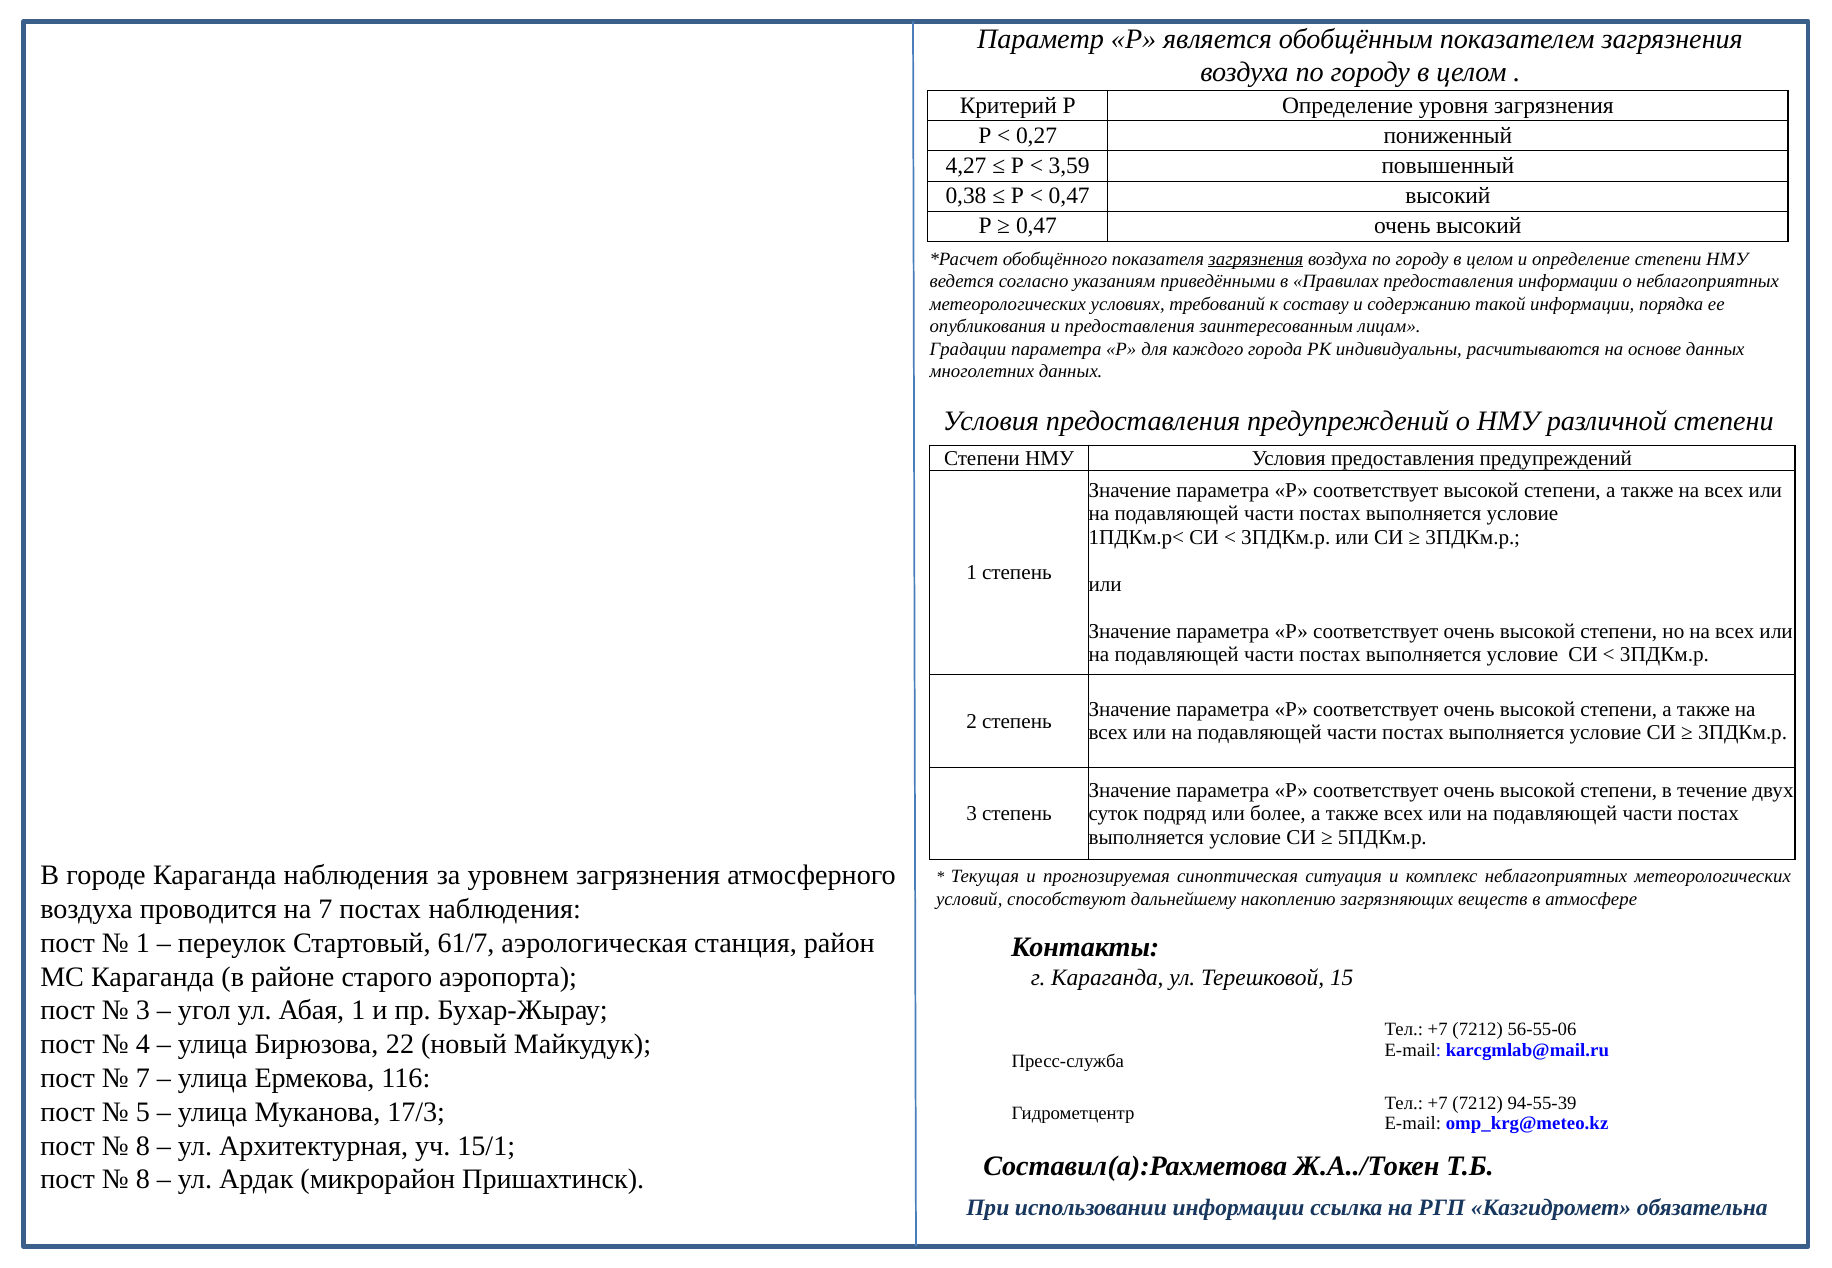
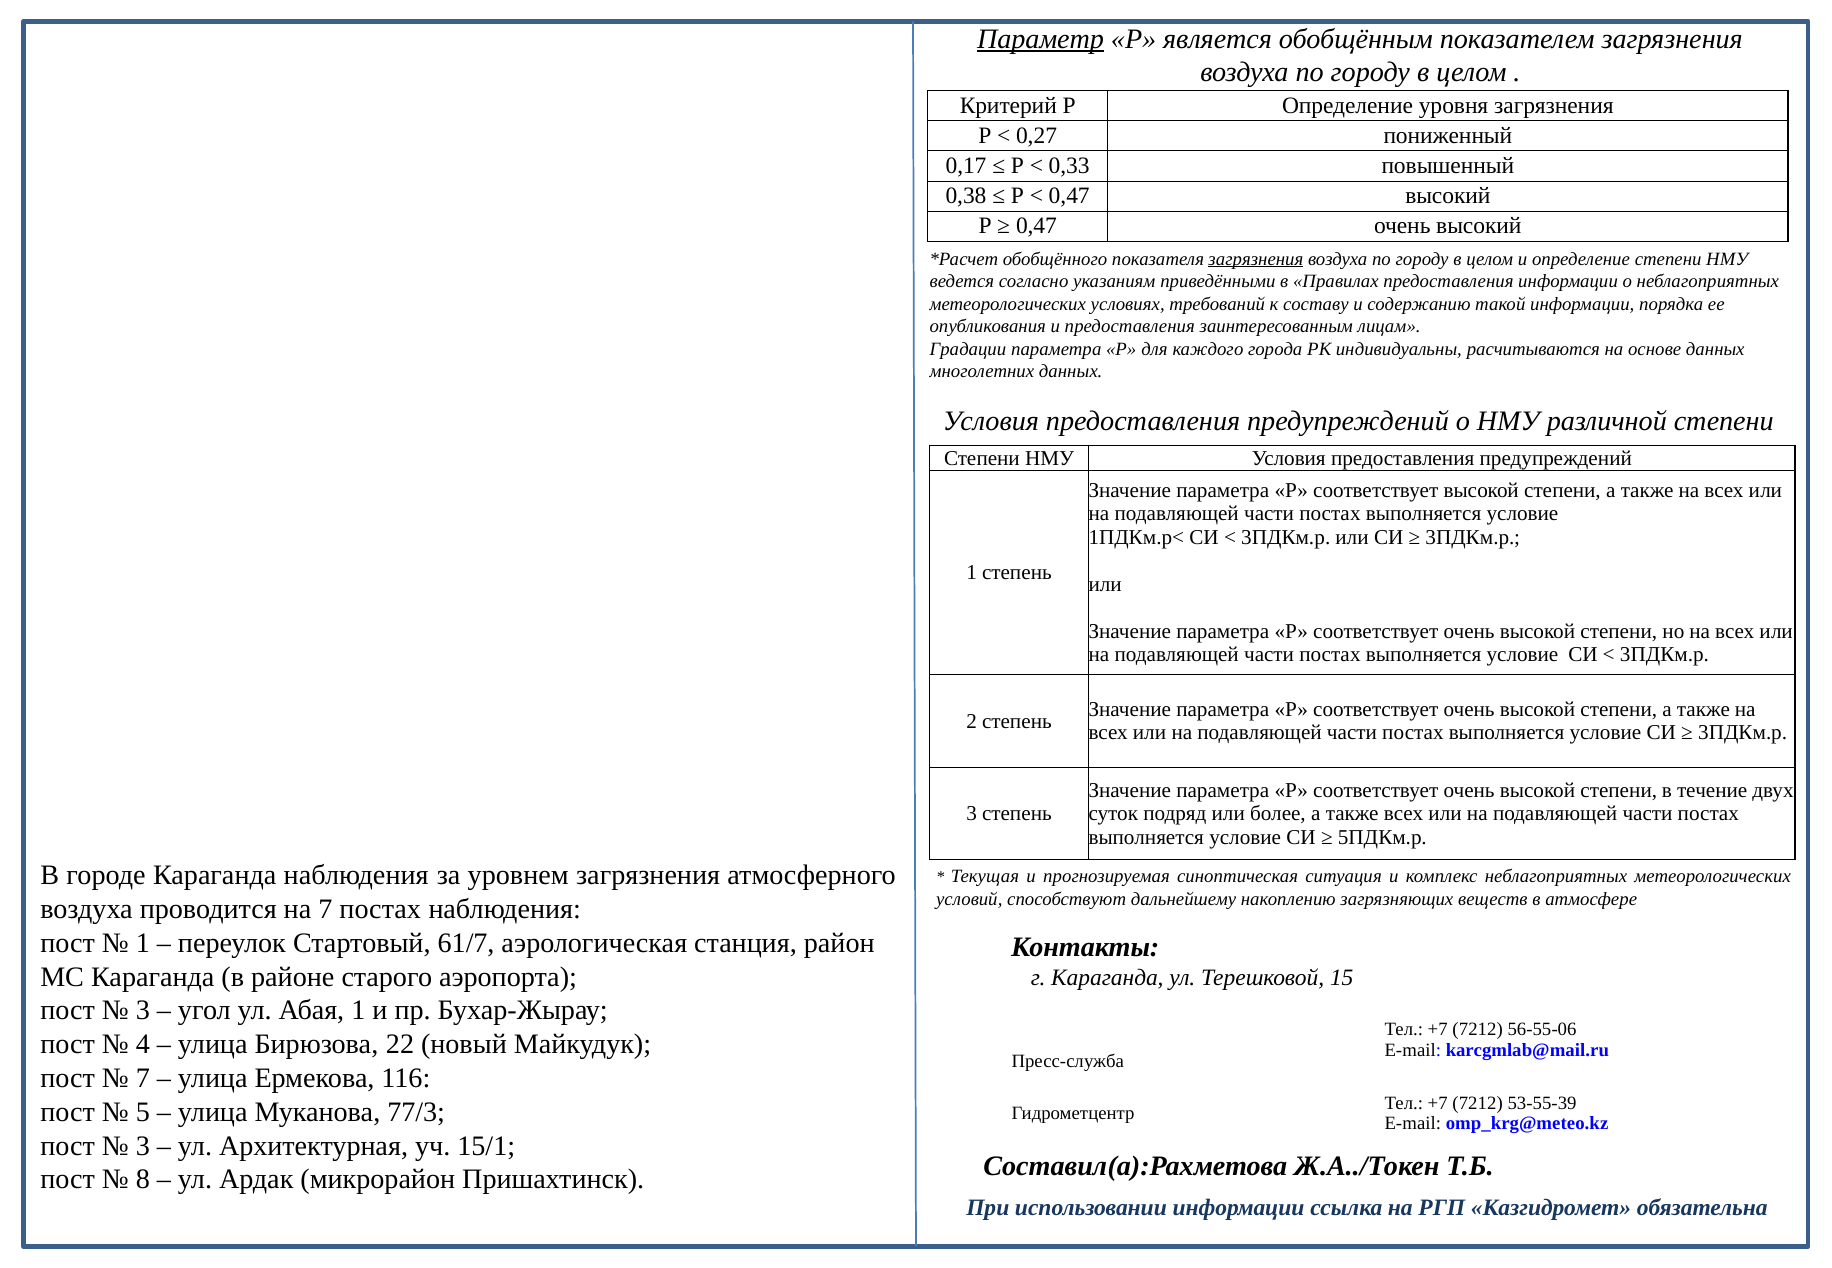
Параметр underline: none -> present (1041, 39)
4,27: 4,27 -> 0,17 (966, 166)
3,59: 3,59 -> 0,33 (1069, 166)
94-55-39: 94-55-39 -> 53-55-39 (1542, 1103)
17/3: 17/3 -> 77/3 (416, 1112)
8: 8 -> 3 (143, 1146)
